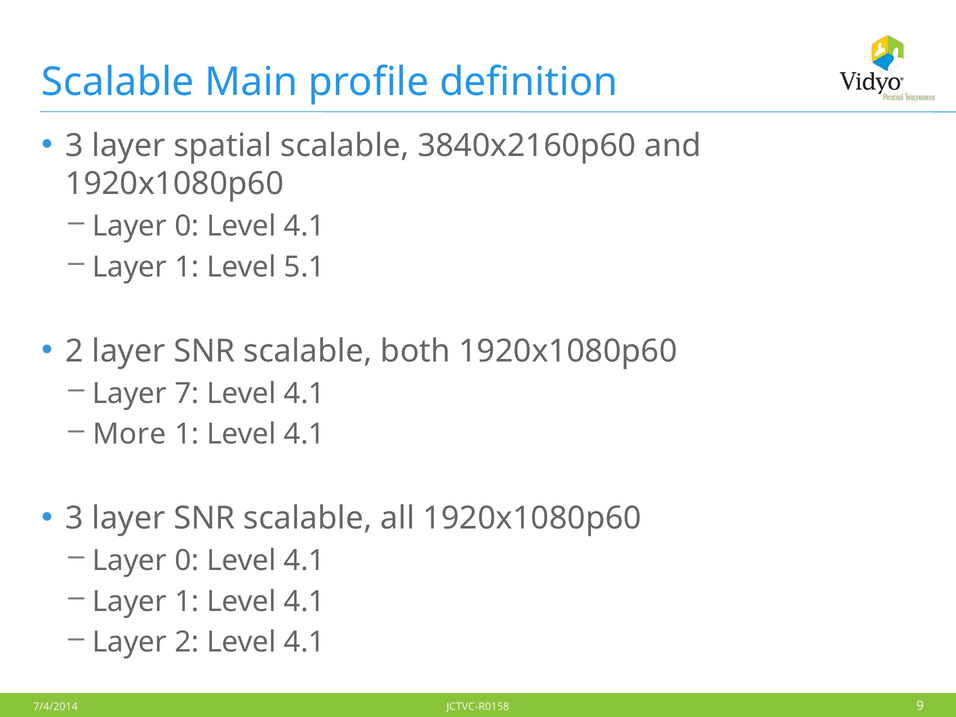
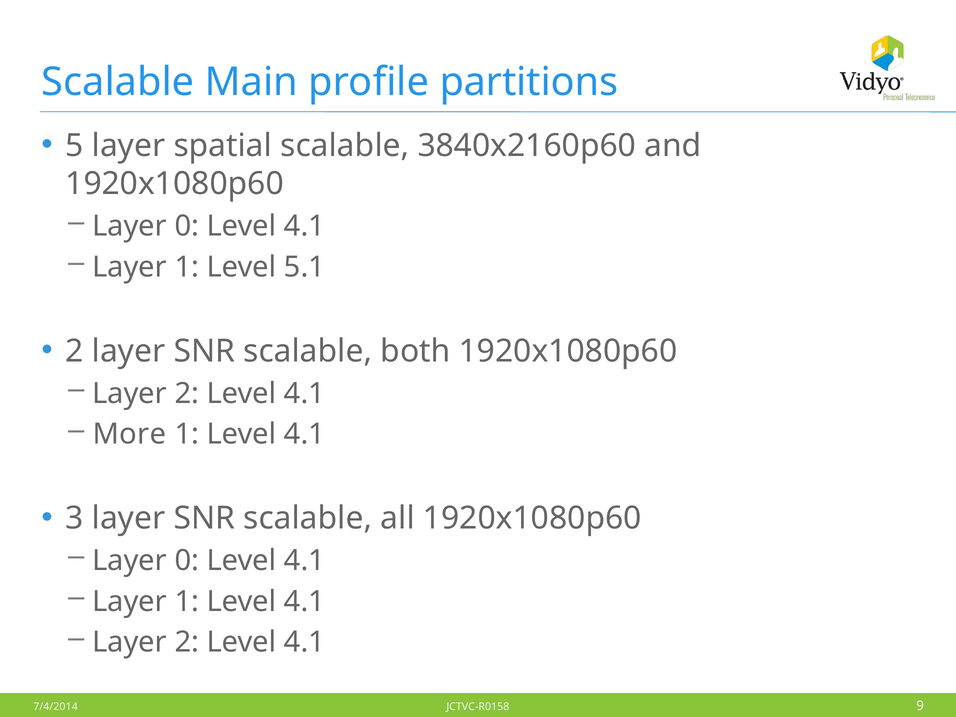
definition: definition -> partitions (529, 82)
3: 3 -> 5 (74, 146)
7: 7 -> 2 (187, 393)
